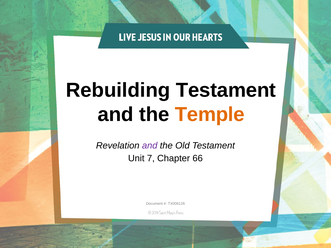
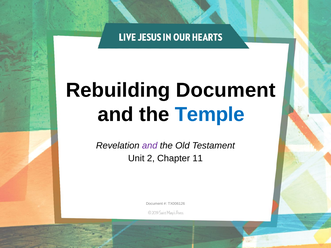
Rebuilding Testament: Testament -> Document (226, 90)
Temple colour: orange -> blue (210, 115)
7: 7 -> 2 (151, 159)
66: 66 -> 11 (198, 159)
